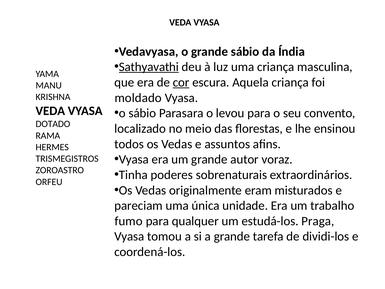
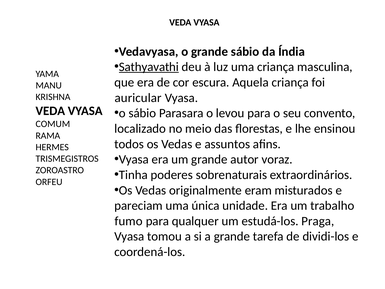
cor underline: present -> none (181, 82)
moldado: moldado -> auricular (138, 98)
DOTADO: DOTADO -> COMUM (53, 124)
